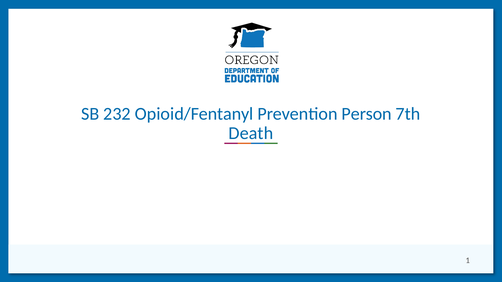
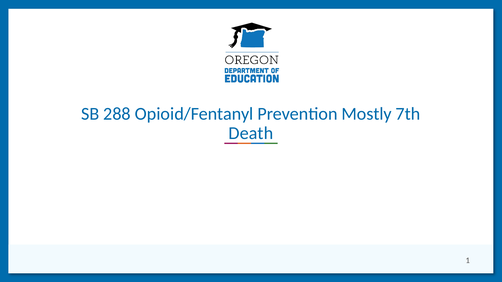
232: 232 -> 288 (117, 114)
Person: Person -> Mostly (367, 114)
